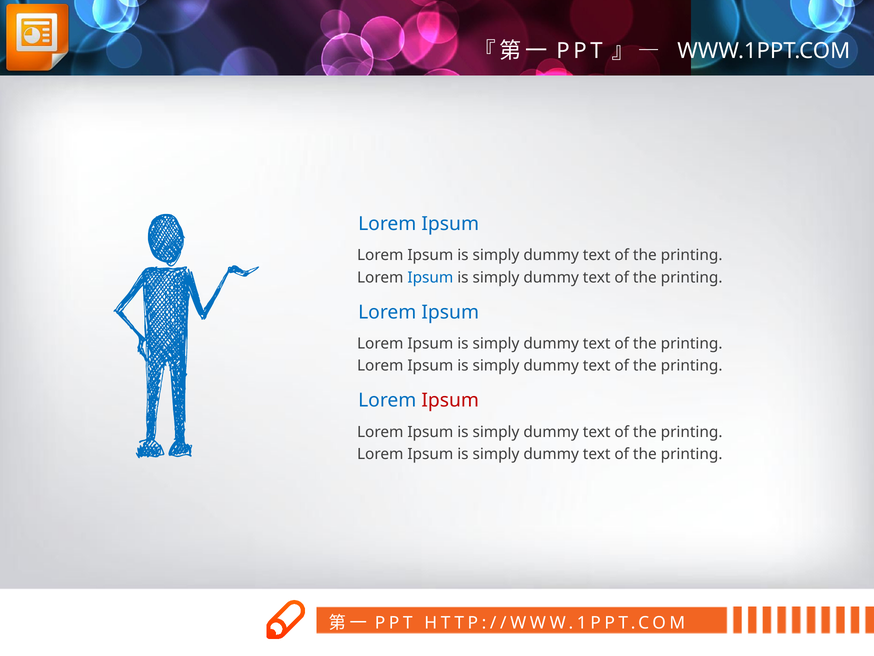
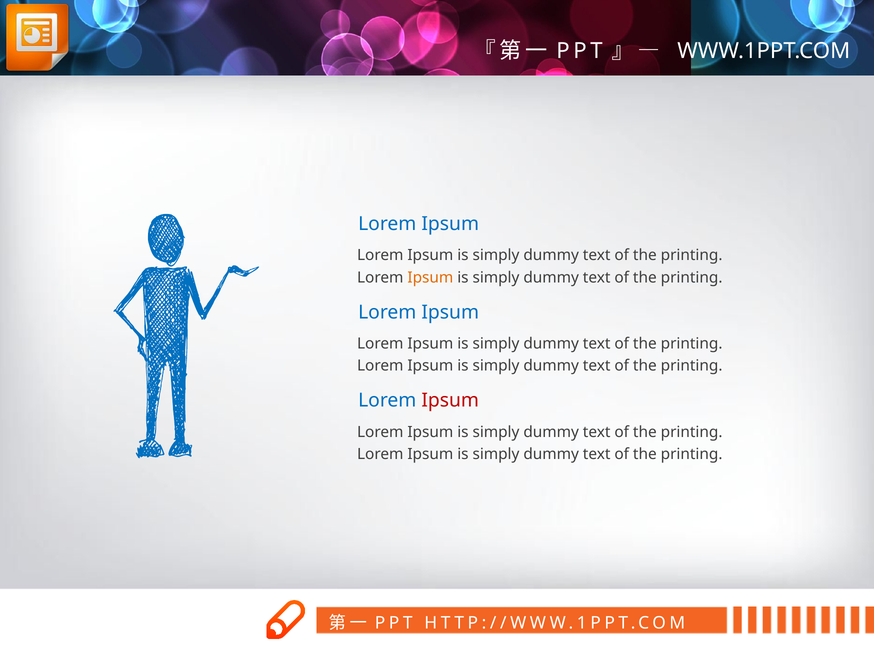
Ipsum colour: blue -> orange (430, 277)
